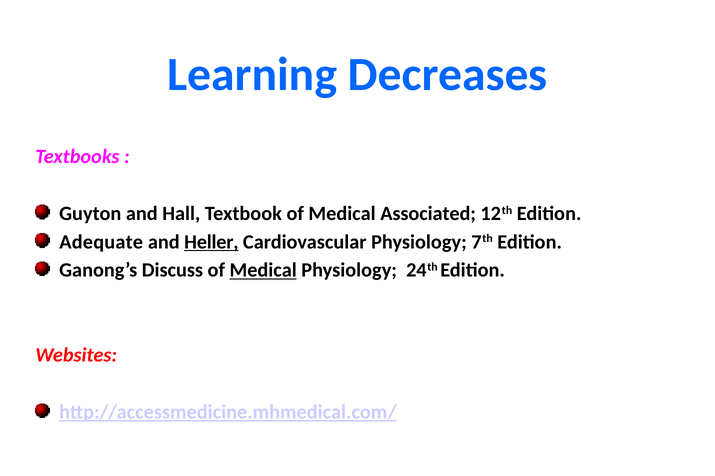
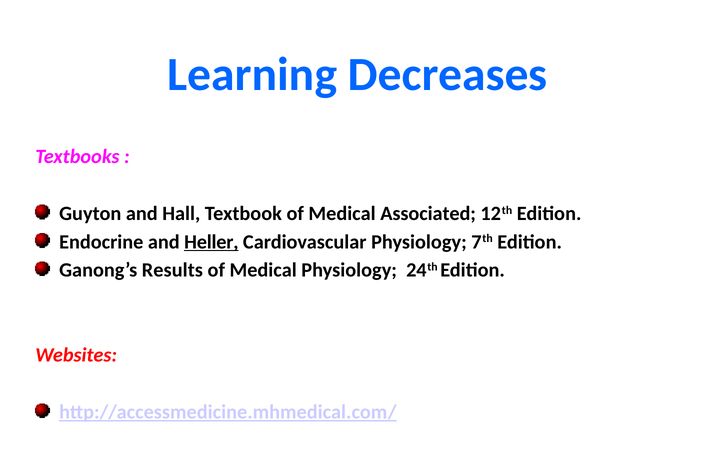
Adequate: Adequate -> Endocrine (101, 242)
Discuss: Discuss -> Results (172, 271)
Medical underline: present -> none (263, 271)
